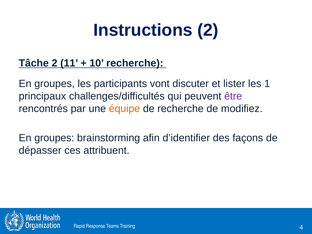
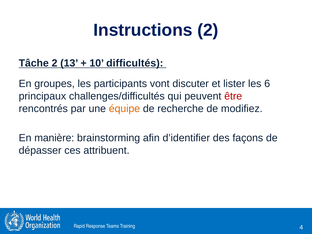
11: 11 -> 13 (69, 63)
10 recherche: recherche -> difficultés (135, 63)
1: 1 -> 6 (267, 84)
être colour: purple -> red (233, 96)
groupes: groupes -> manière (54, 138)
